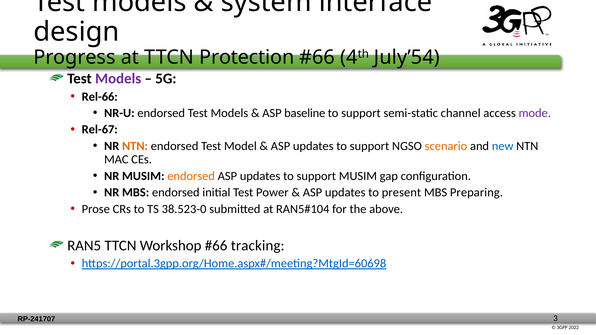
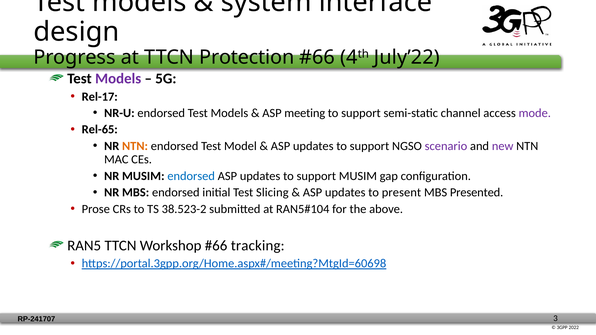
July’54: July’54 -> July’22 (407, 57)
Rel-66: Rel-66 -> Rel-17 (100, 97)
baseline: baseline -> meeting (305, 113)
Rel-67: Rel-67 -> Rel-65 (100, 130)
scenario colour: orange -> purple (446, 146)
new colour: blue -> purple (503, 146)
endorsed colour: orange -> blue (191, 176)
Power: Power -> Slicing (272, 193)
Preparing: Preparing -> Presented (477, 193)
38.523-0: 38.523-0 -> 38.523-2 (184, 209)
